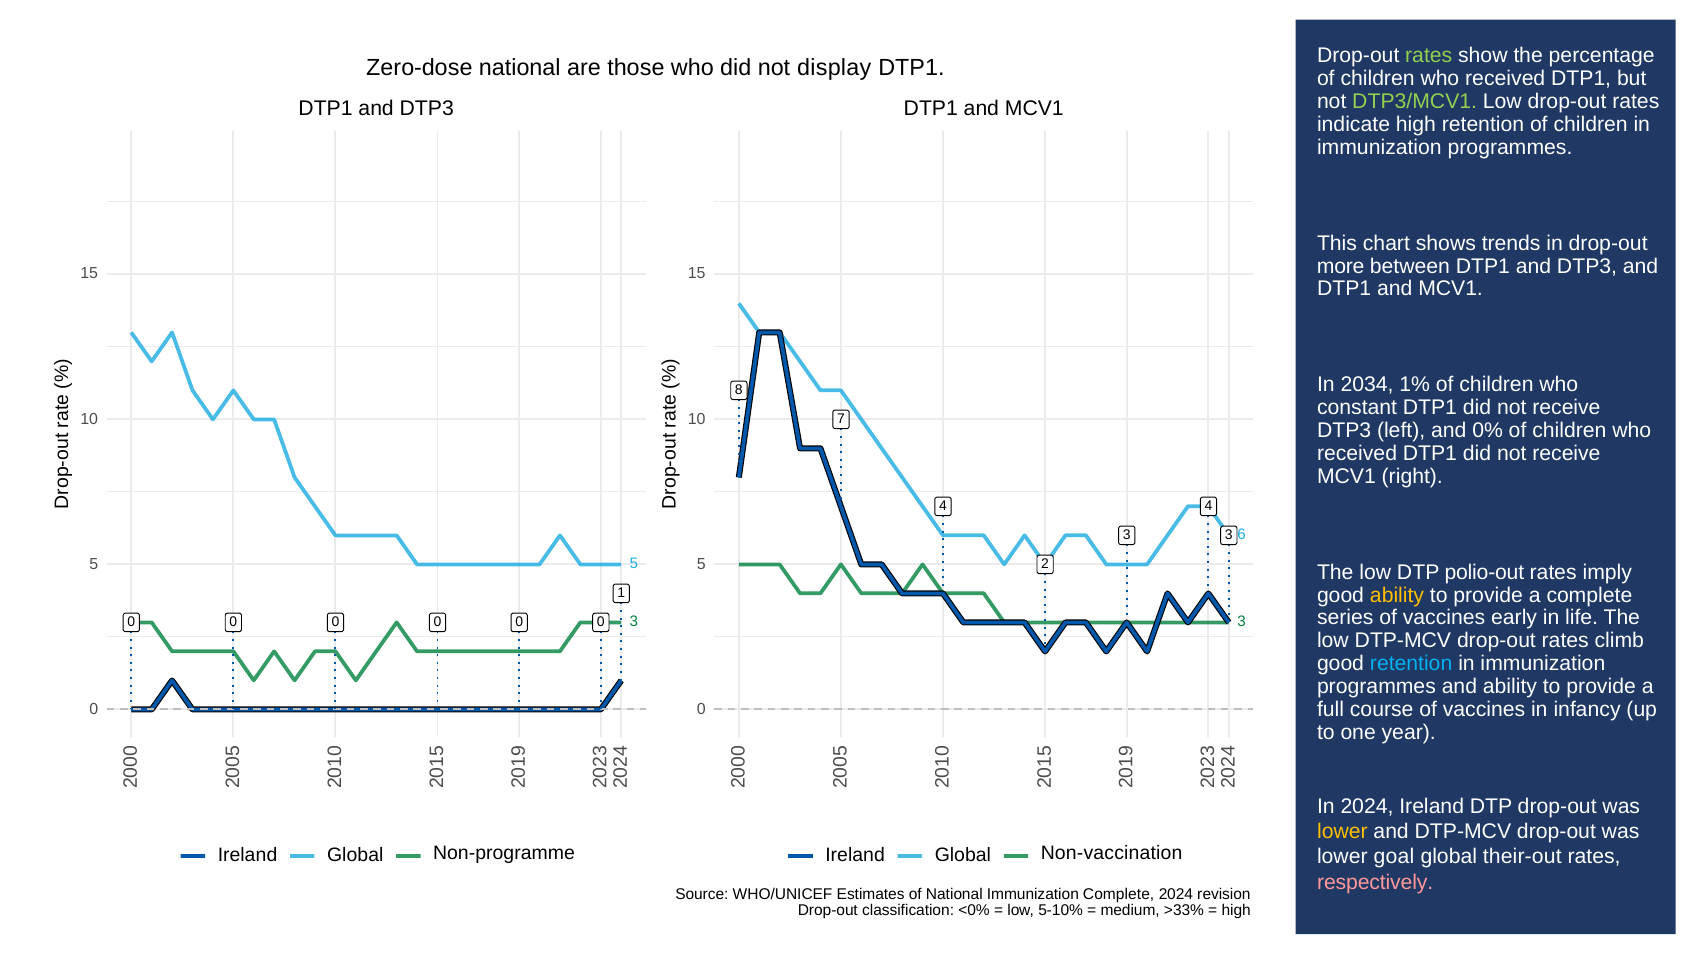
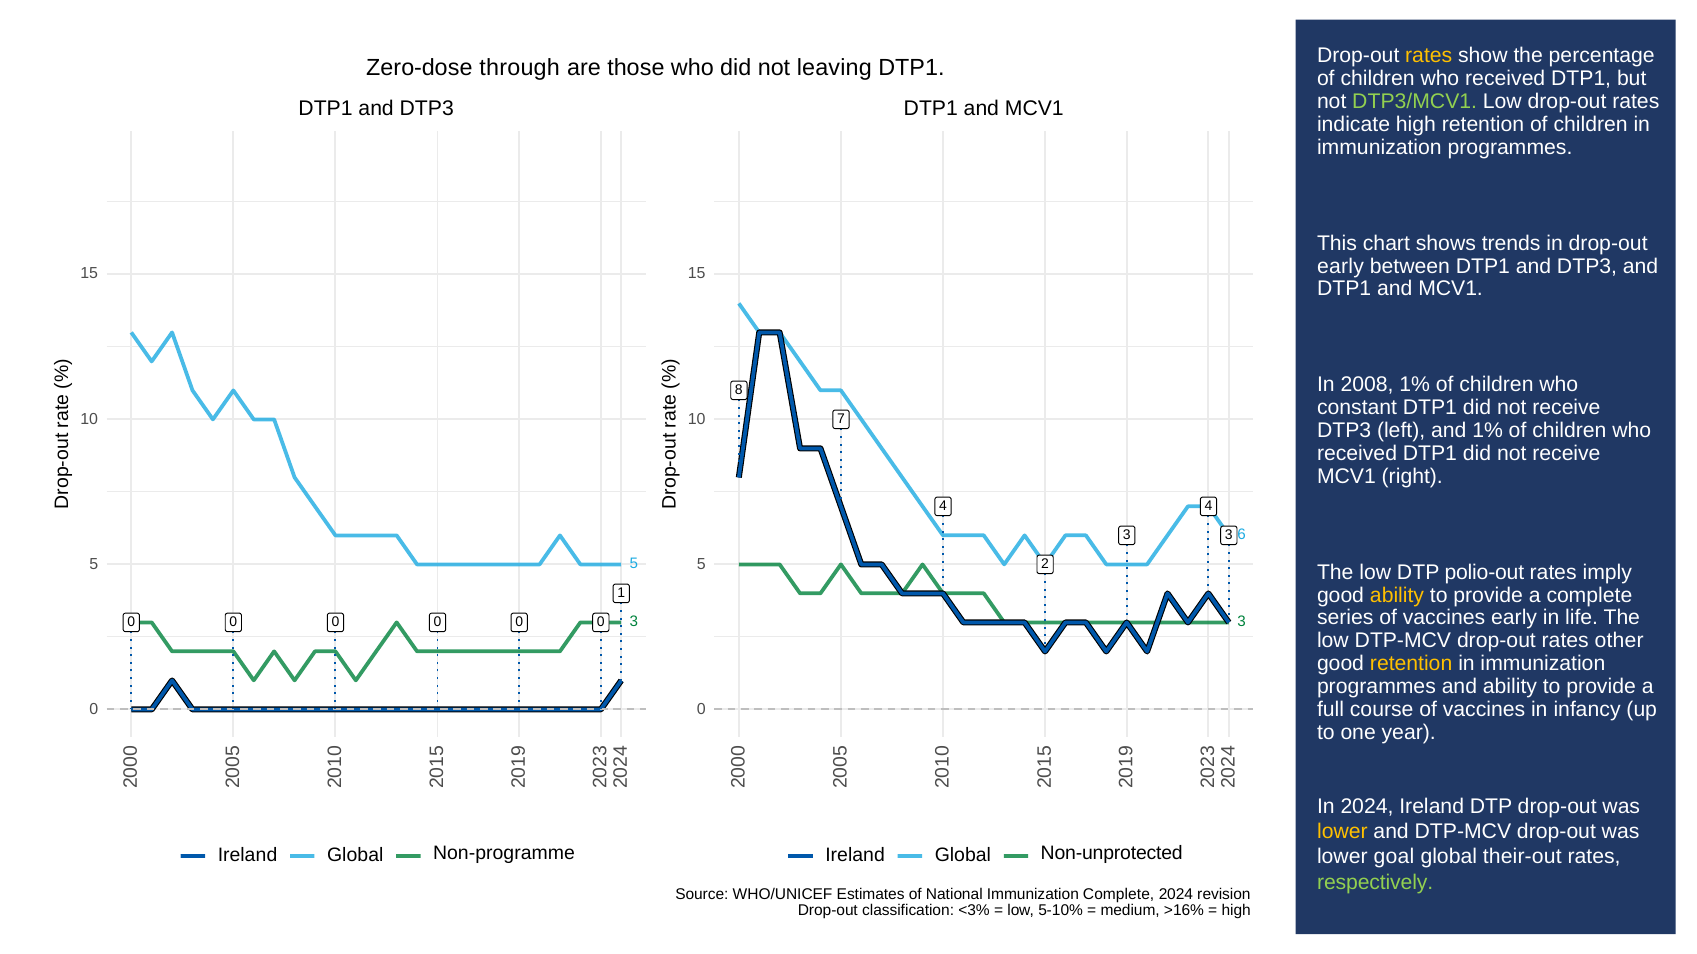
rates colour: light green -> yellow (1429, 56)
Zero-dose national: national -> through (520, 68)
display: display -> leaving (834, 68)
more: more -> early (1340, 266)
2034: 2034 -> 2008 (1367, 385)
and 0%: 0% -> 1% (1488, 431)
climb: climb -> other (1619, 641)
retention colour: light blue -> yellow (1411, 664)
Non-vaccination: Non-vaccination -> Non-unprotected (1112, 854)
respectively colour: pink -> light green (1375, 883)
<0%: <0% -> <3% (974, 911)
>33%: >33% -> >16% (1184, 911)
